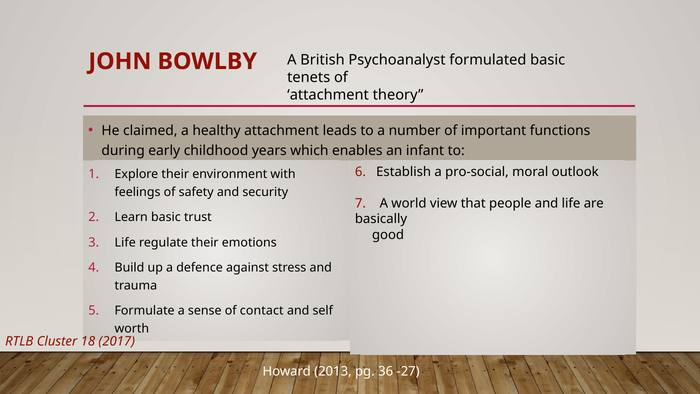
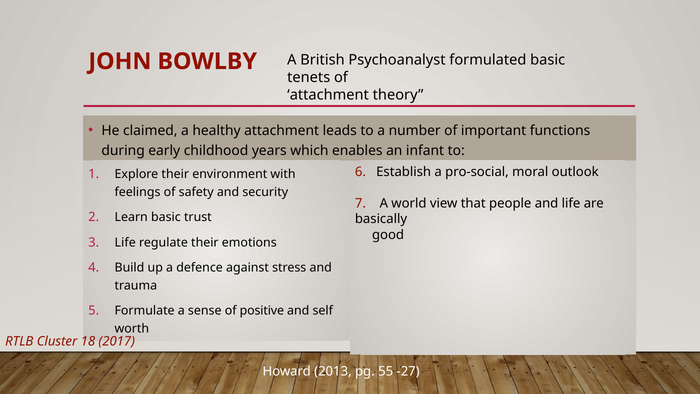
contact: contact -> positive (262, 311)
36: 36 -> 55 (386, 371)
